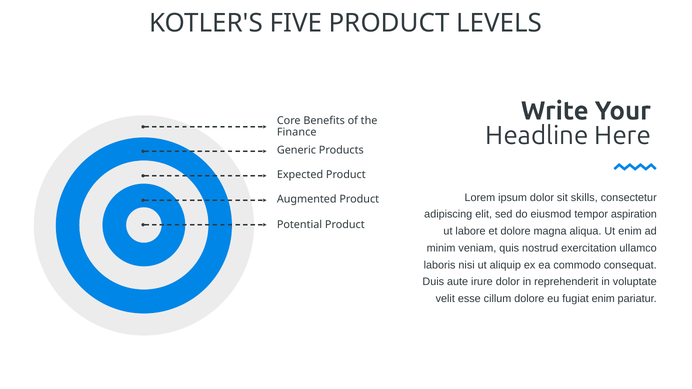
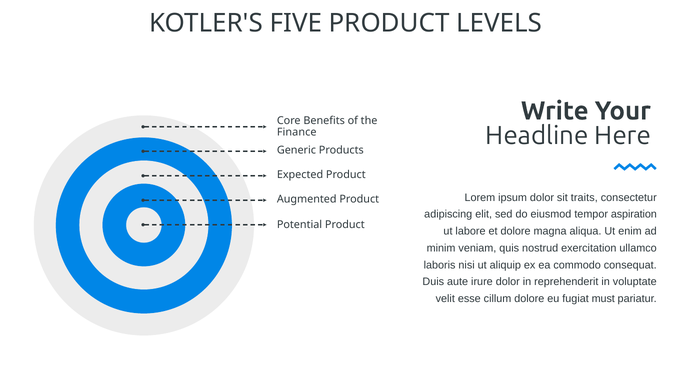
skills: skills -> traits (584, 198)
fugiat enim: enim -> must (603, 299)
